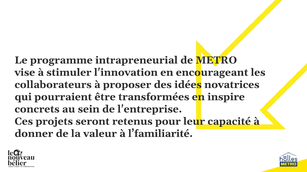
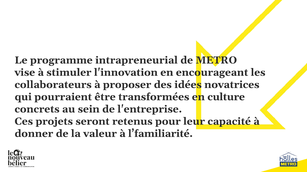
inspire: inspire -> culture (226, 97)
